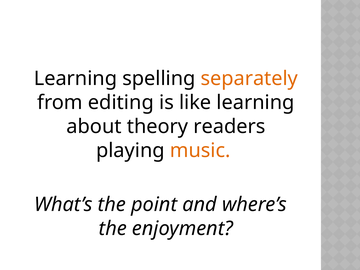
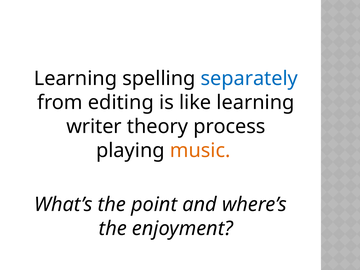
separately colour: orange -> blue (249, 79)
about: about -> writer (94, 127)
readers: readers -> process (229, 127)
